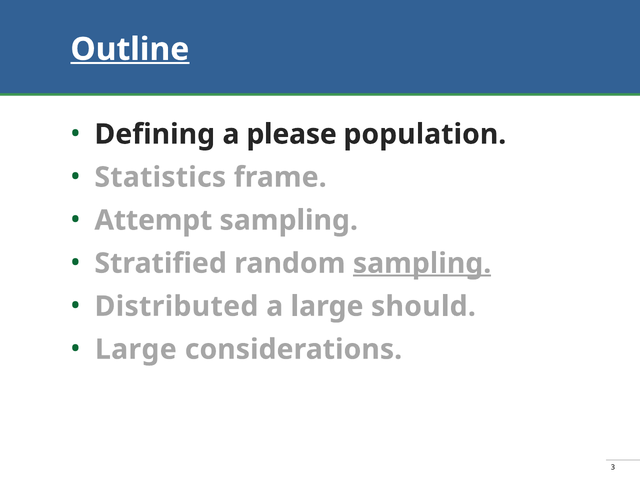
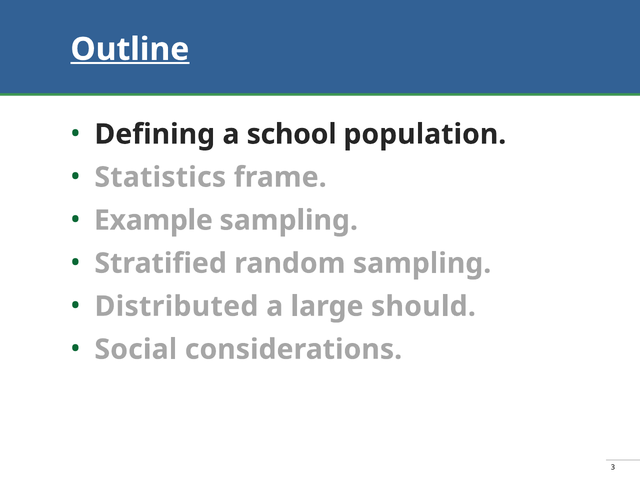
please: please -> school (292, 134)
Attempt: Attempt -> Example (153, 220)
sampling underline: present -> none (422, 263)
Large: Large -> Social (136, 349)
